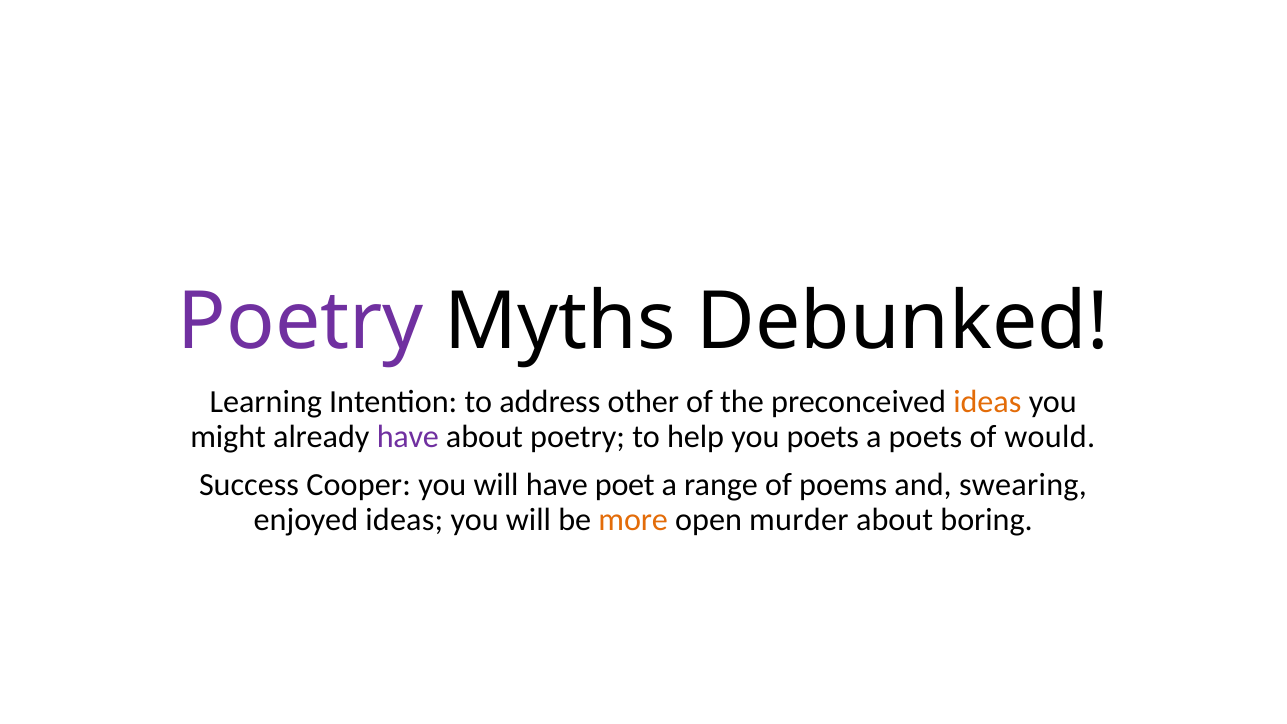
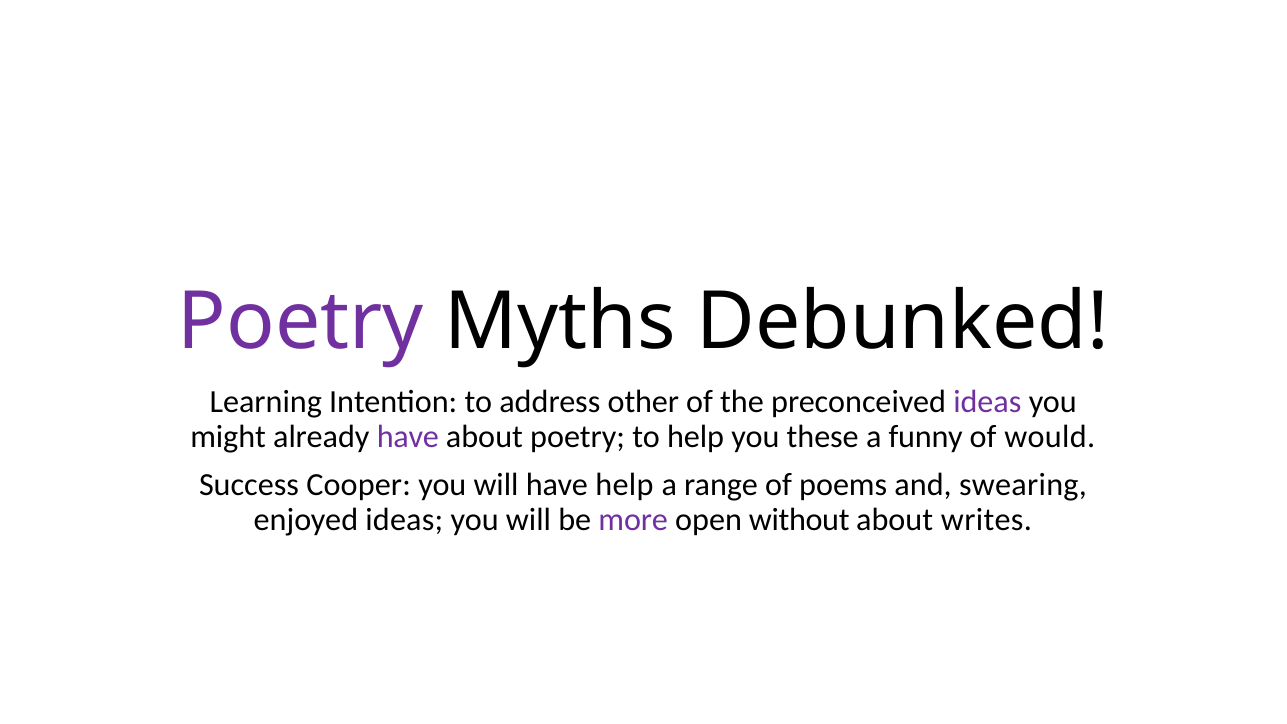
ideas colour: orange -> purple (987, 402)
you poets: poets -> these (823, 437)
a poets: poets -> funny (926, 437)
have poet: poet -> help (624, 485)
more colour: orange -> purple (633, 520)
murder: murder -> without (799, 520)
boring: boring -> writes (986, 520)
